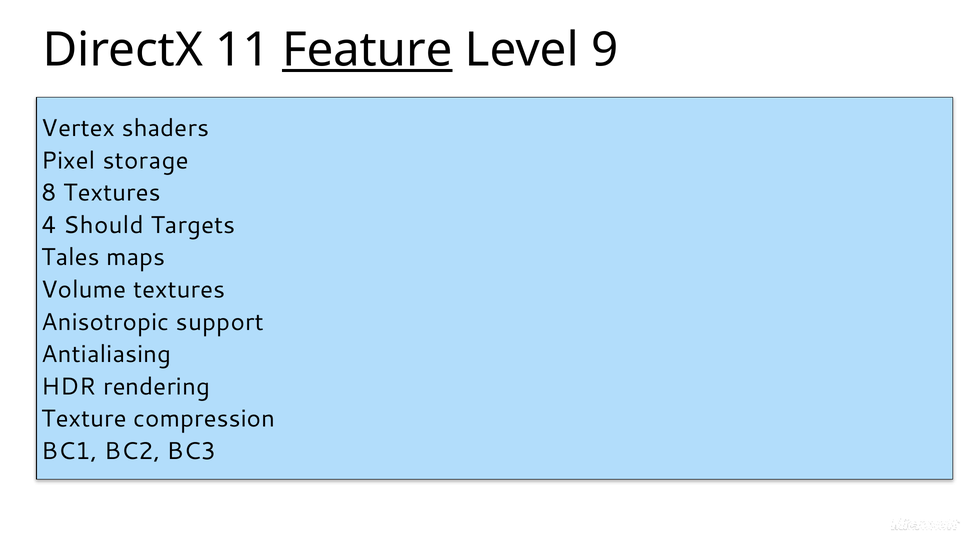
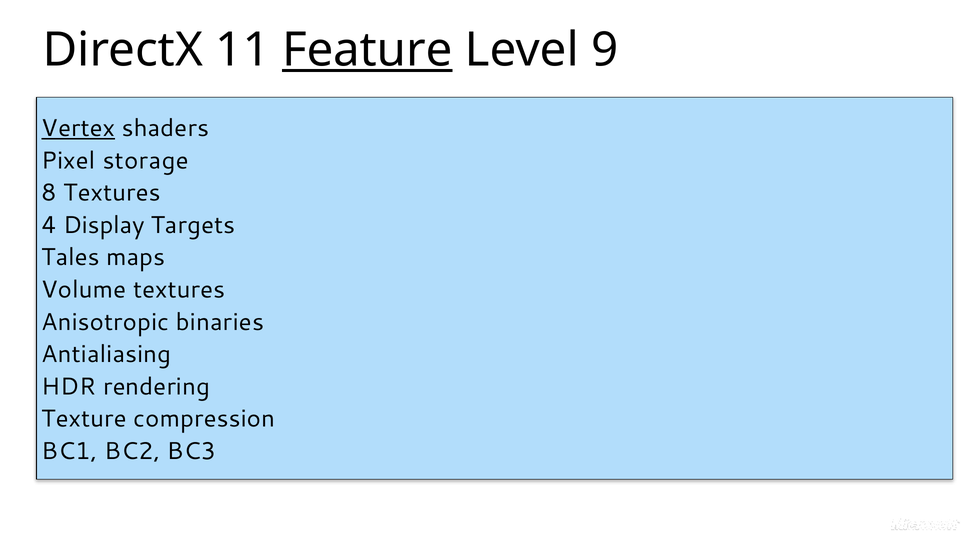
Vertex underline: none -> present (78, 128)
Should: Should -> Display (104, 225)
support: support -> binaries (220, 322)
